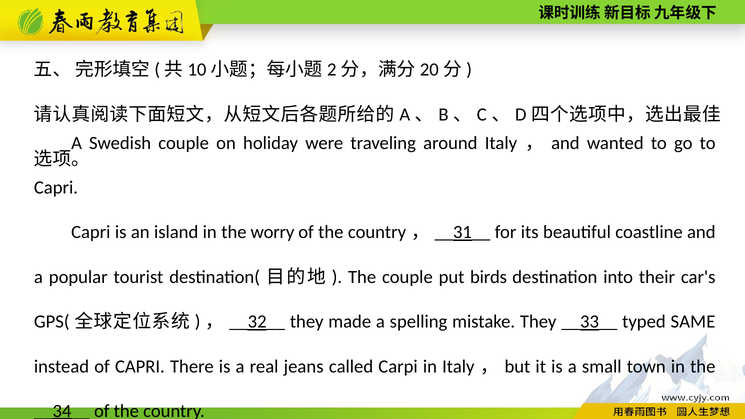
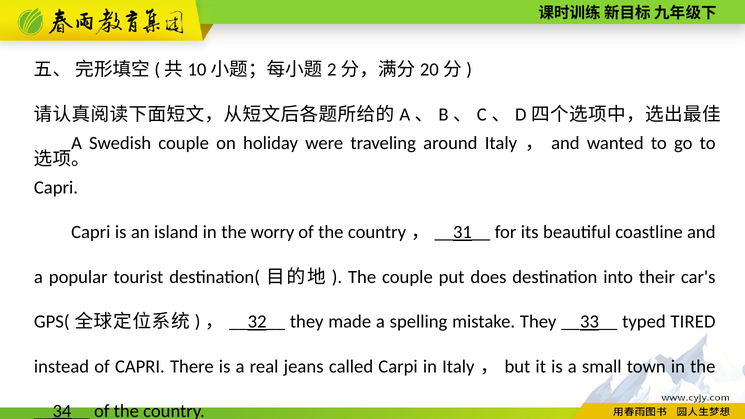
birds: birds -> does (488, 277)
SAME: SAME -> TIRED (693, 322)
